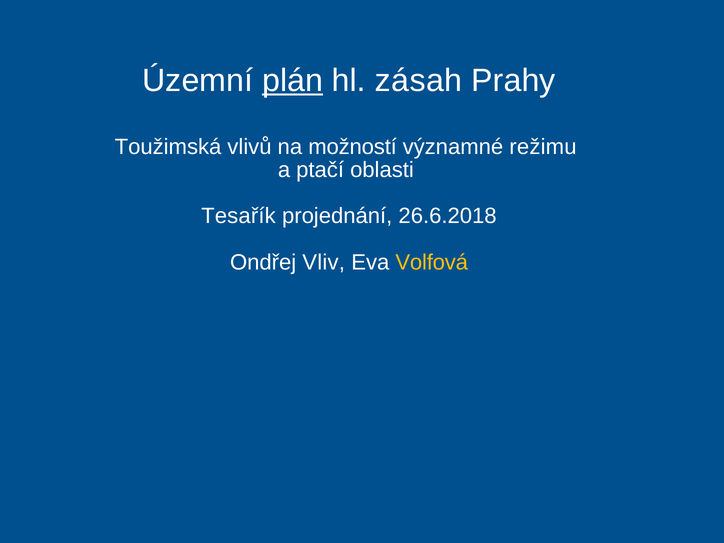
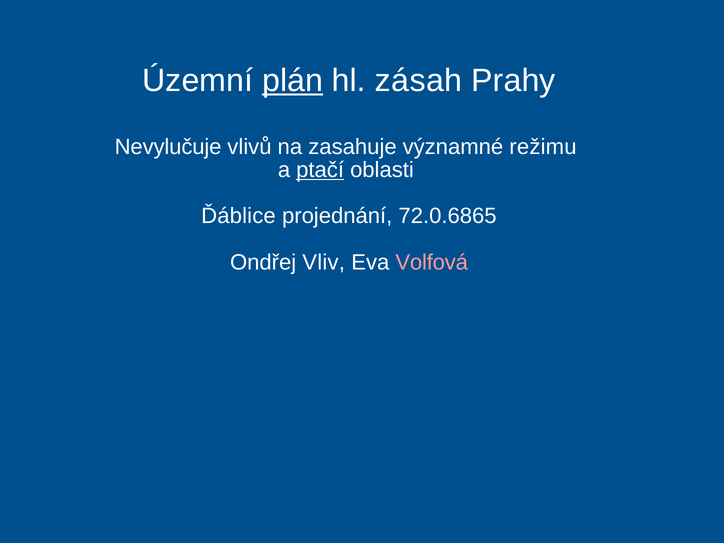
Toužimská: Toužimská -> Nevylučuje (168, 147)
možností: možností -> zasahuje (353, 147)
ptačí underline: none -> present (320, 170)
Tesařík: Tesařík -> Ďáblice (238, 216)
26.6.2018: 26.6.2018 -> 72.0.6865 (448, 216)
Volfová colour: yellow -> pink (432, 262)
